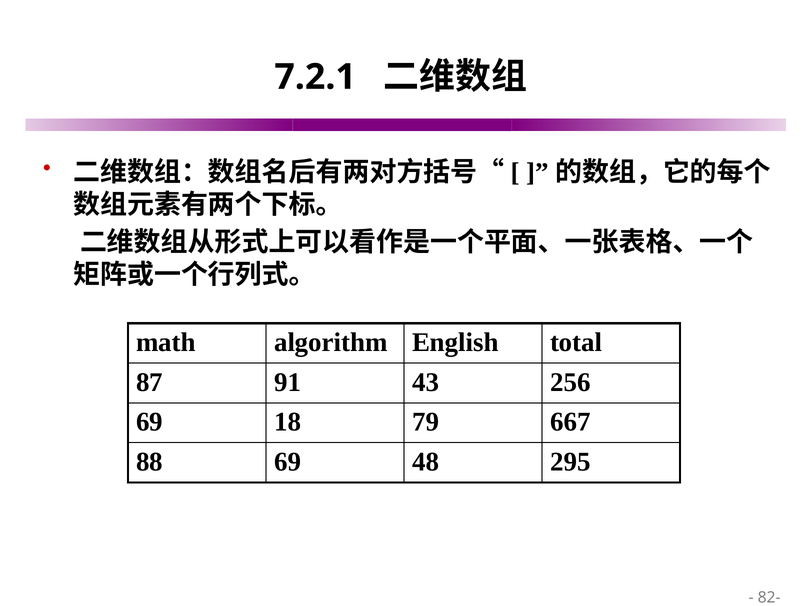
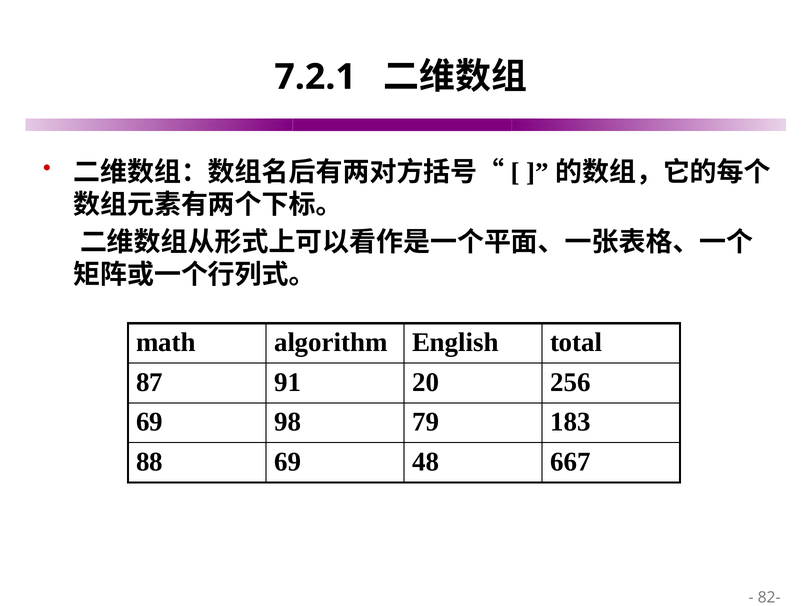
43: 43 -> 20 (426, 382)
18: 18 -> 98 (288, 422)
667: 667 -> 183 (570, 422)
295: 295 -> 667 (570, 462)
